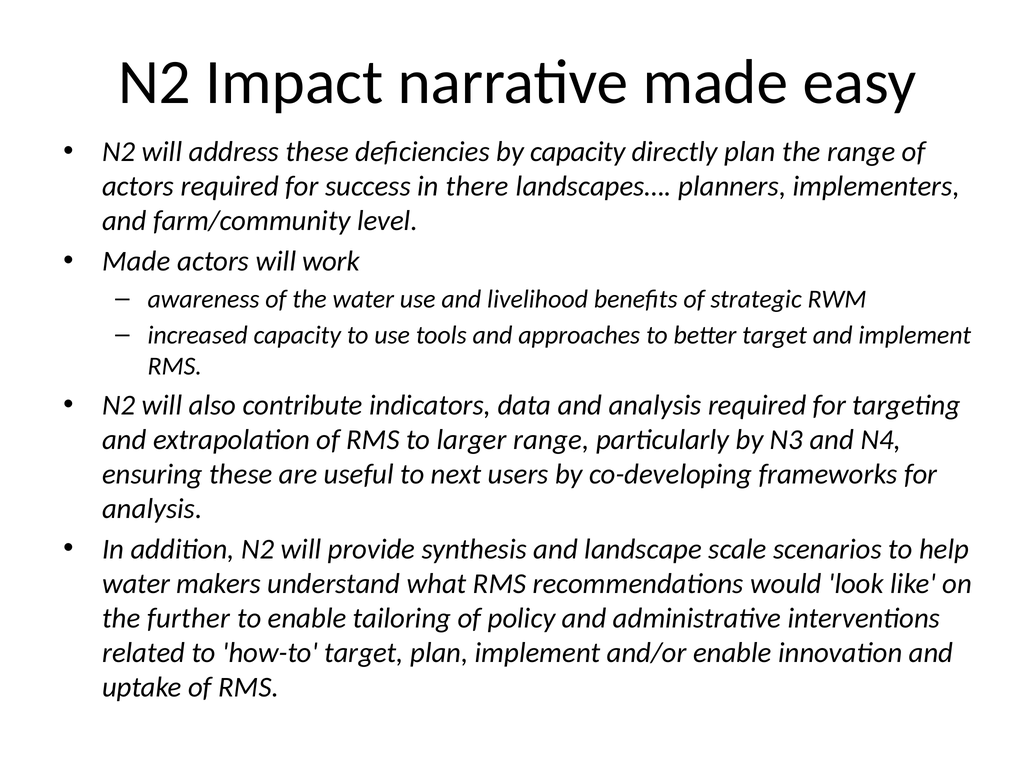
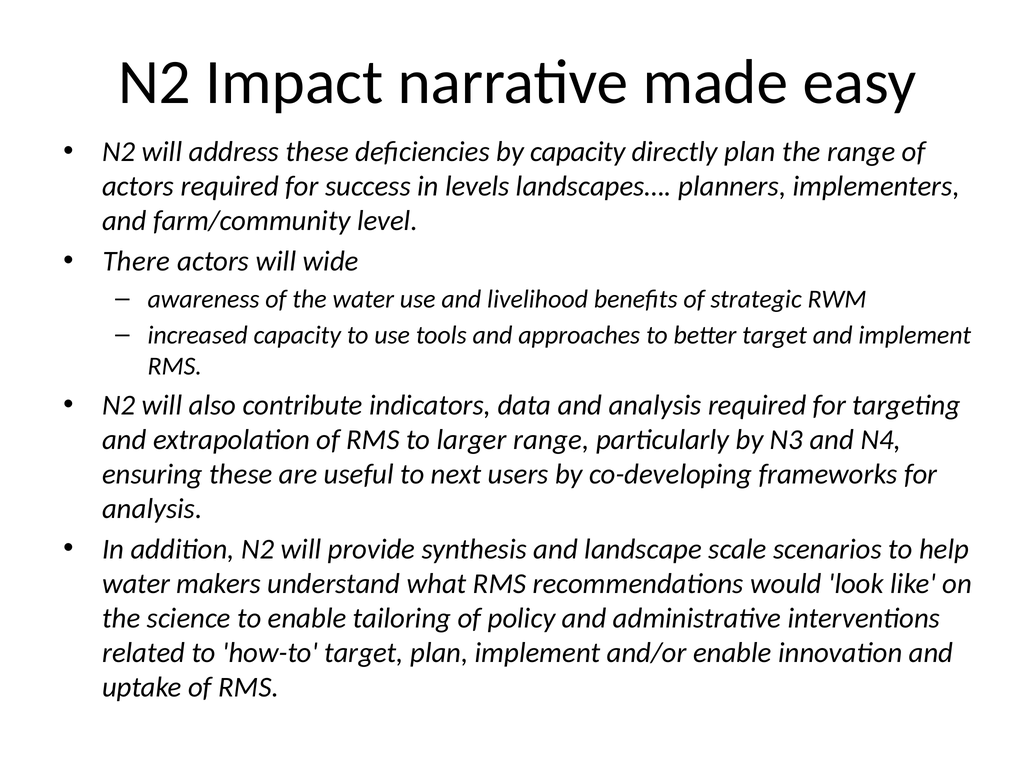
there: there -> levels (477, 186)
Made: Made -> There (136, 261)
work: work -> wide (331, 261)
further: further -> science (189, 618)
